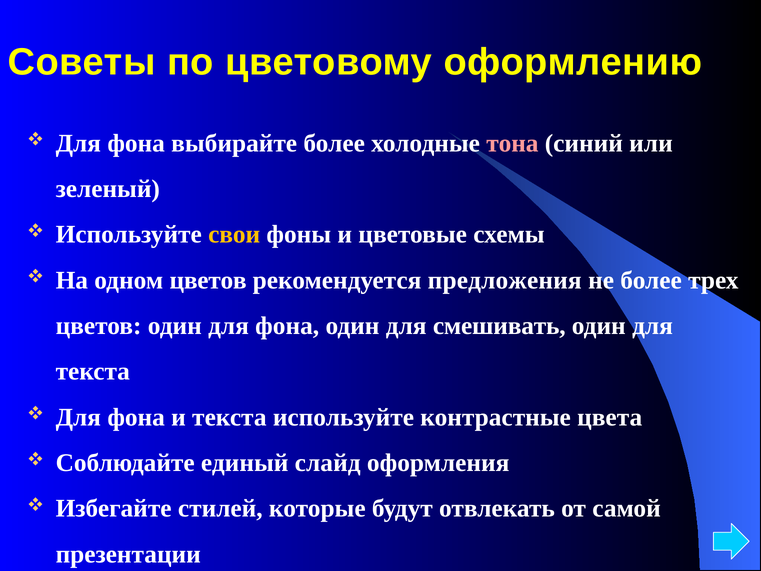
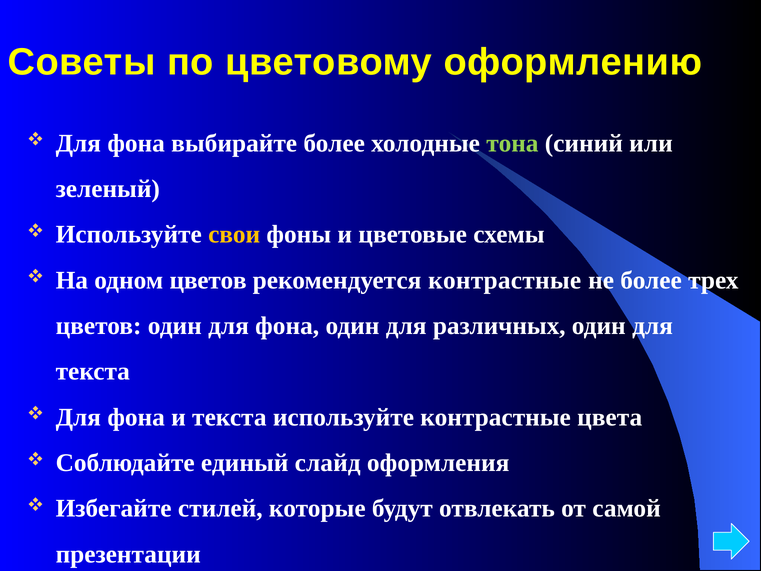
тона colour: pink -> light green (512, 143)
рекомендуется предложения: предложения -> контрастные (505, 280)
смешивать: смешивать -> различных (499, 326)
